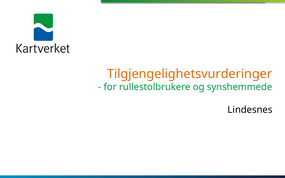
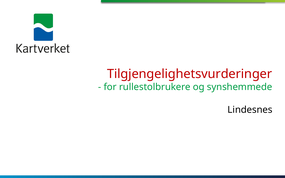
Tilgjengelighetsvurderinger colour: orange -> red (190, 74)
